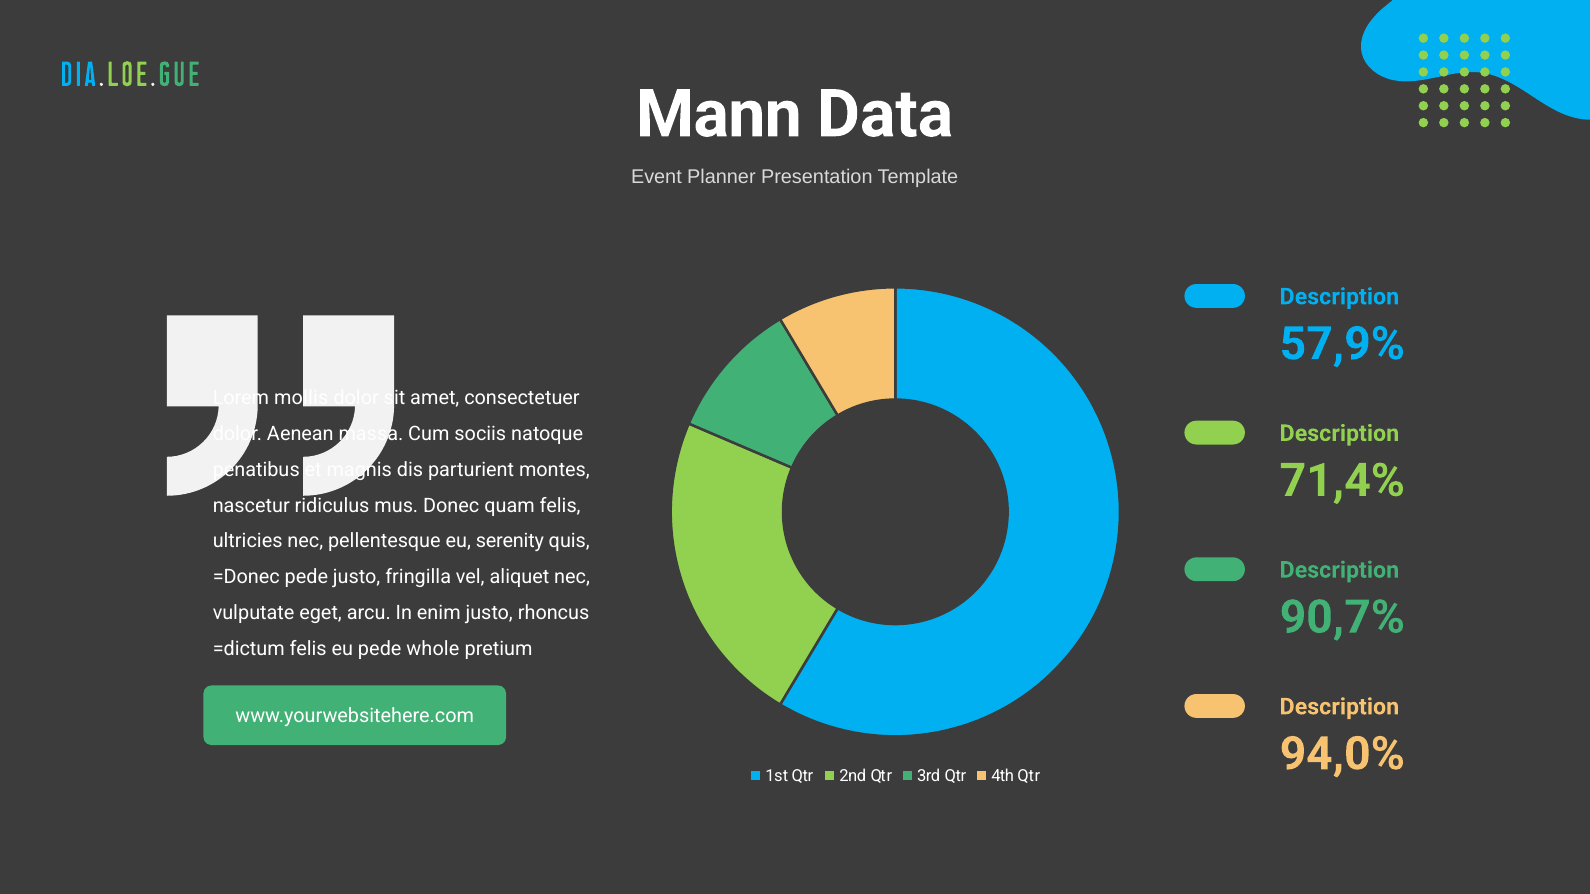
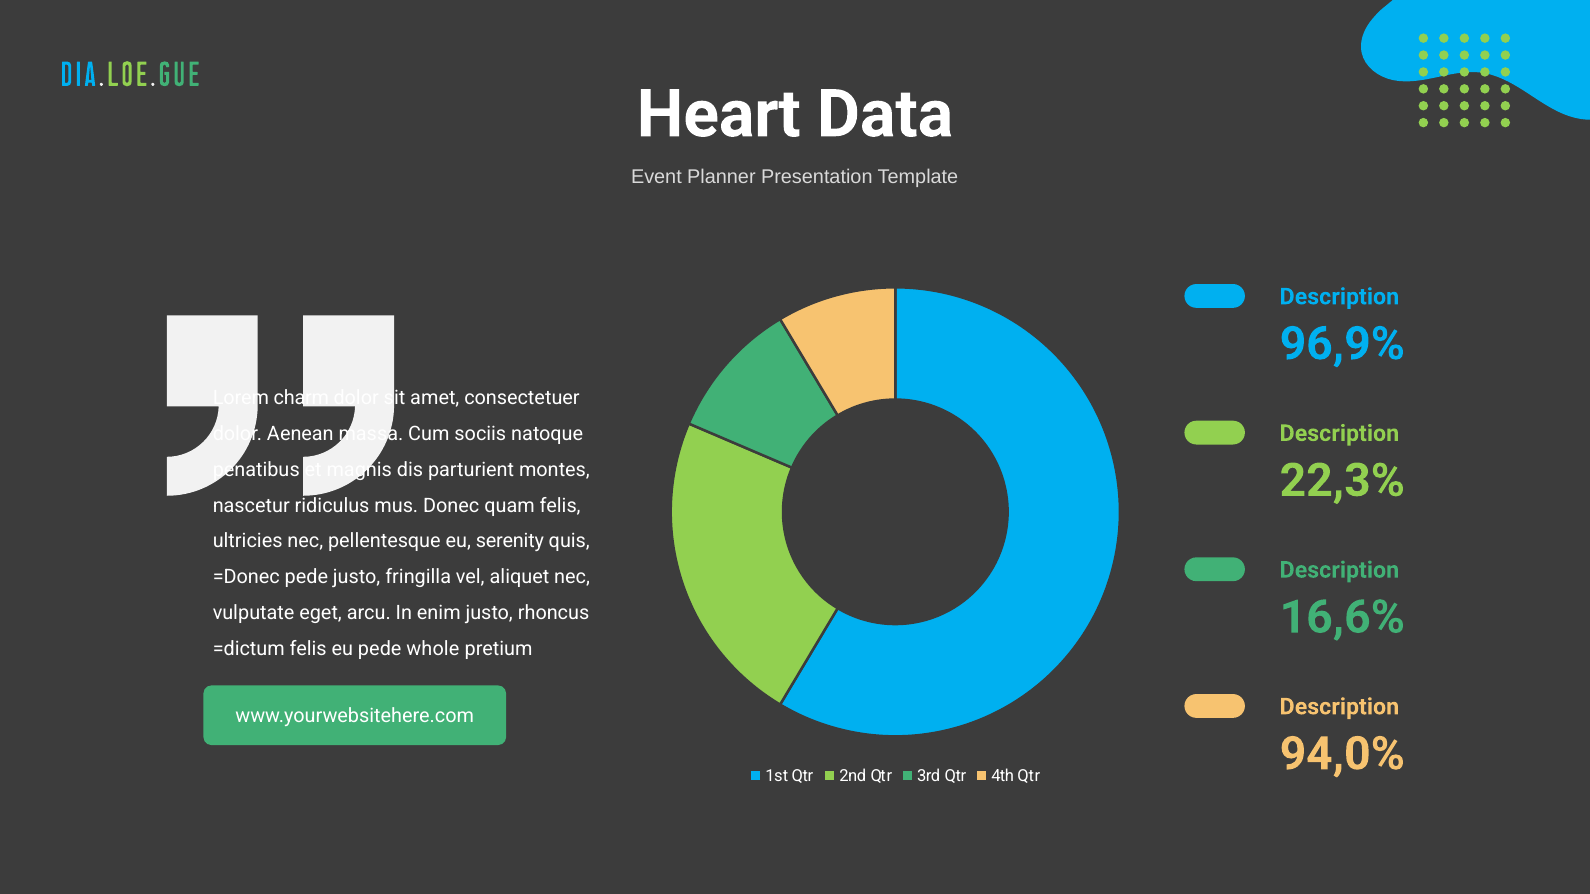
Mann: Mann -> Heart (719, 114)
57,9%: 57,9% -> 96,9% (1342, 344)
mollis: mollis -> charm (301, 398)
71,4%: 71,4% -> 22,3% (1342, 481)
90,7%: 90,7% -> 16,6% (1342, 618)
